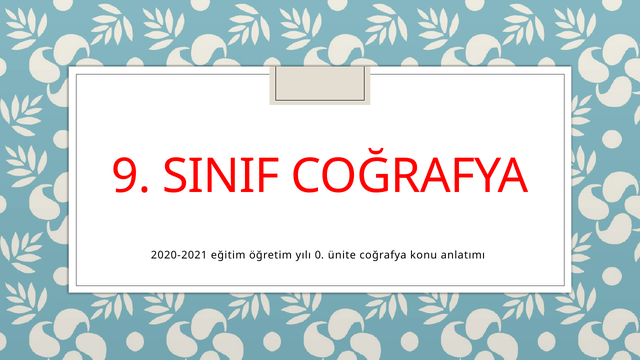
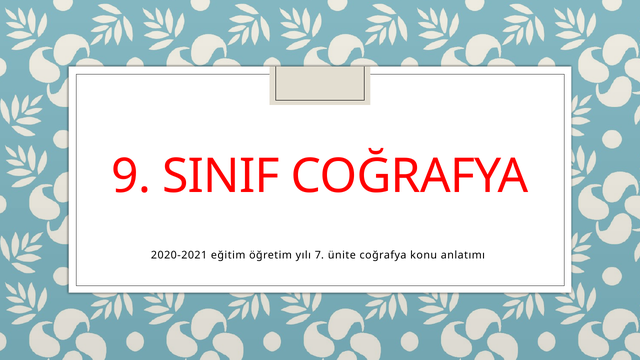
0: 0 -> 7 (319, 255)
